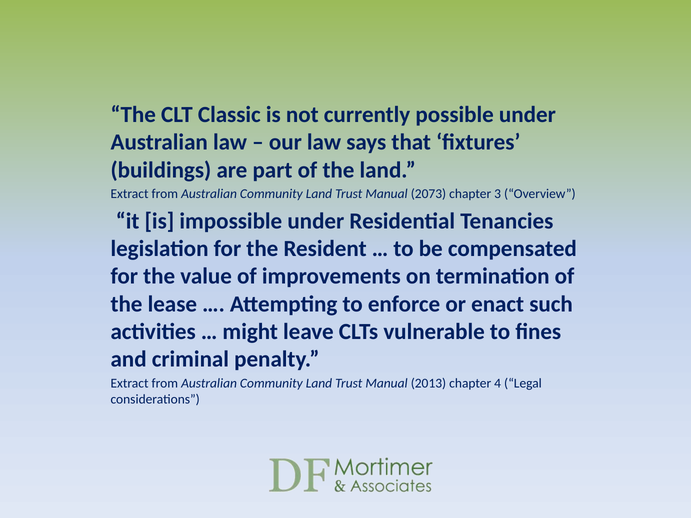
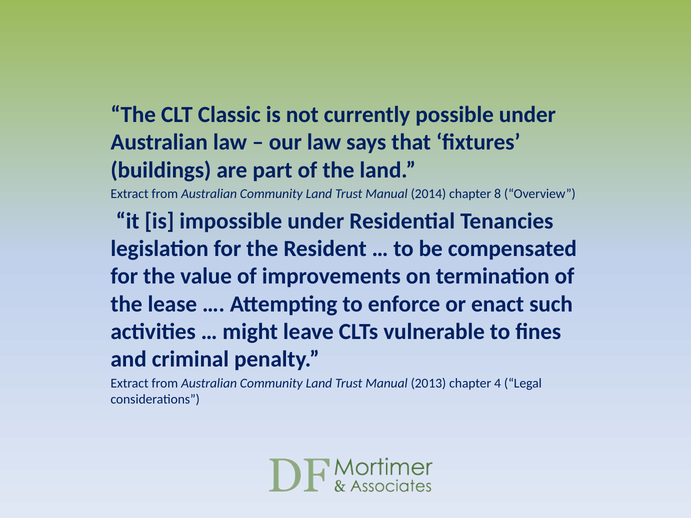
2073: 2073 -> 2014 (428, 194)
3: 3 -> 8 (498, 194)
